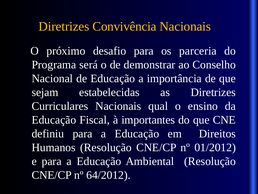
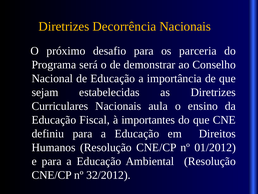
Convivência: Convivência -> Decorrência (124, 26)
qual: qual -> aula (158, 106)
64/2012: 64/2012 -> 32/2012 (108, 175)
